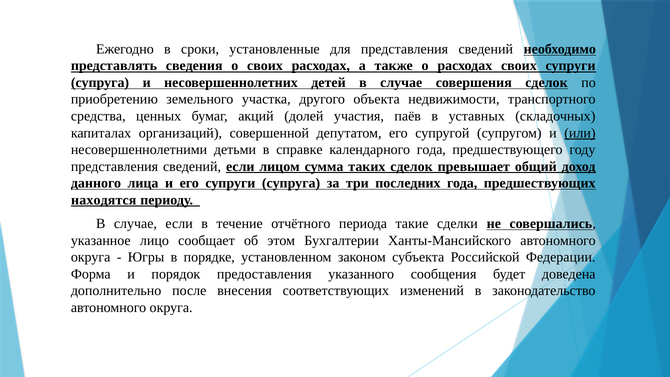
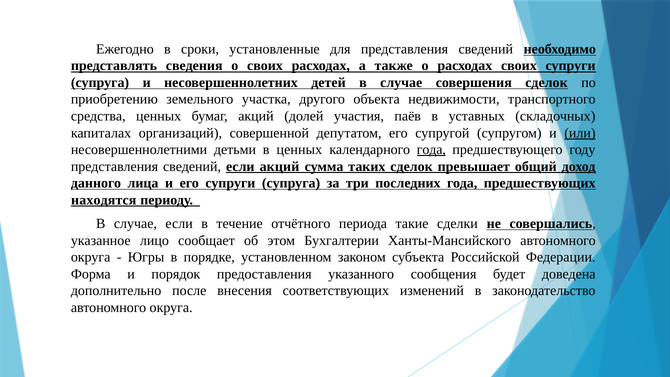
в справке: справке -> ценных (299, 150)
года underline: none -> present (431, 150)
если лицом: лицом -> акций (279, 166)
